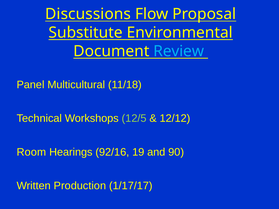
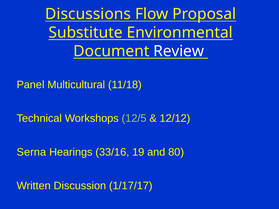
Review colour: light blue -> white (179, 51)
Room: Room -> Serna (31, 152)
92/16: 92/16 -> 33/16 (112, 152)
90: 90 -> 80 (176, 152)
Production: Production -> Discussion (80, 186)
